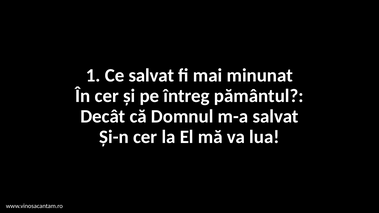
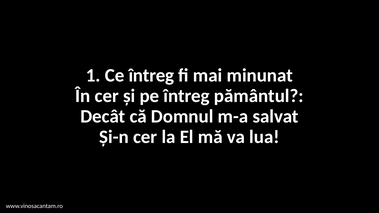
Ce salvat: salvat -> întreg (151, 76)
